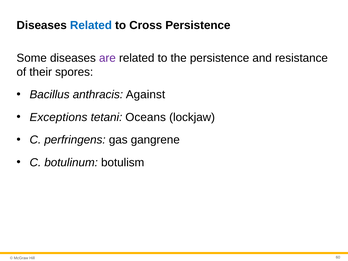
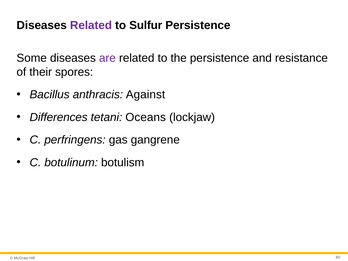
Related colour: blue -> purple (91, 25)
Cross: Cross -> Sulfur (146, 25)
Exceptions: Exceptions -> Differences (59, 117)
